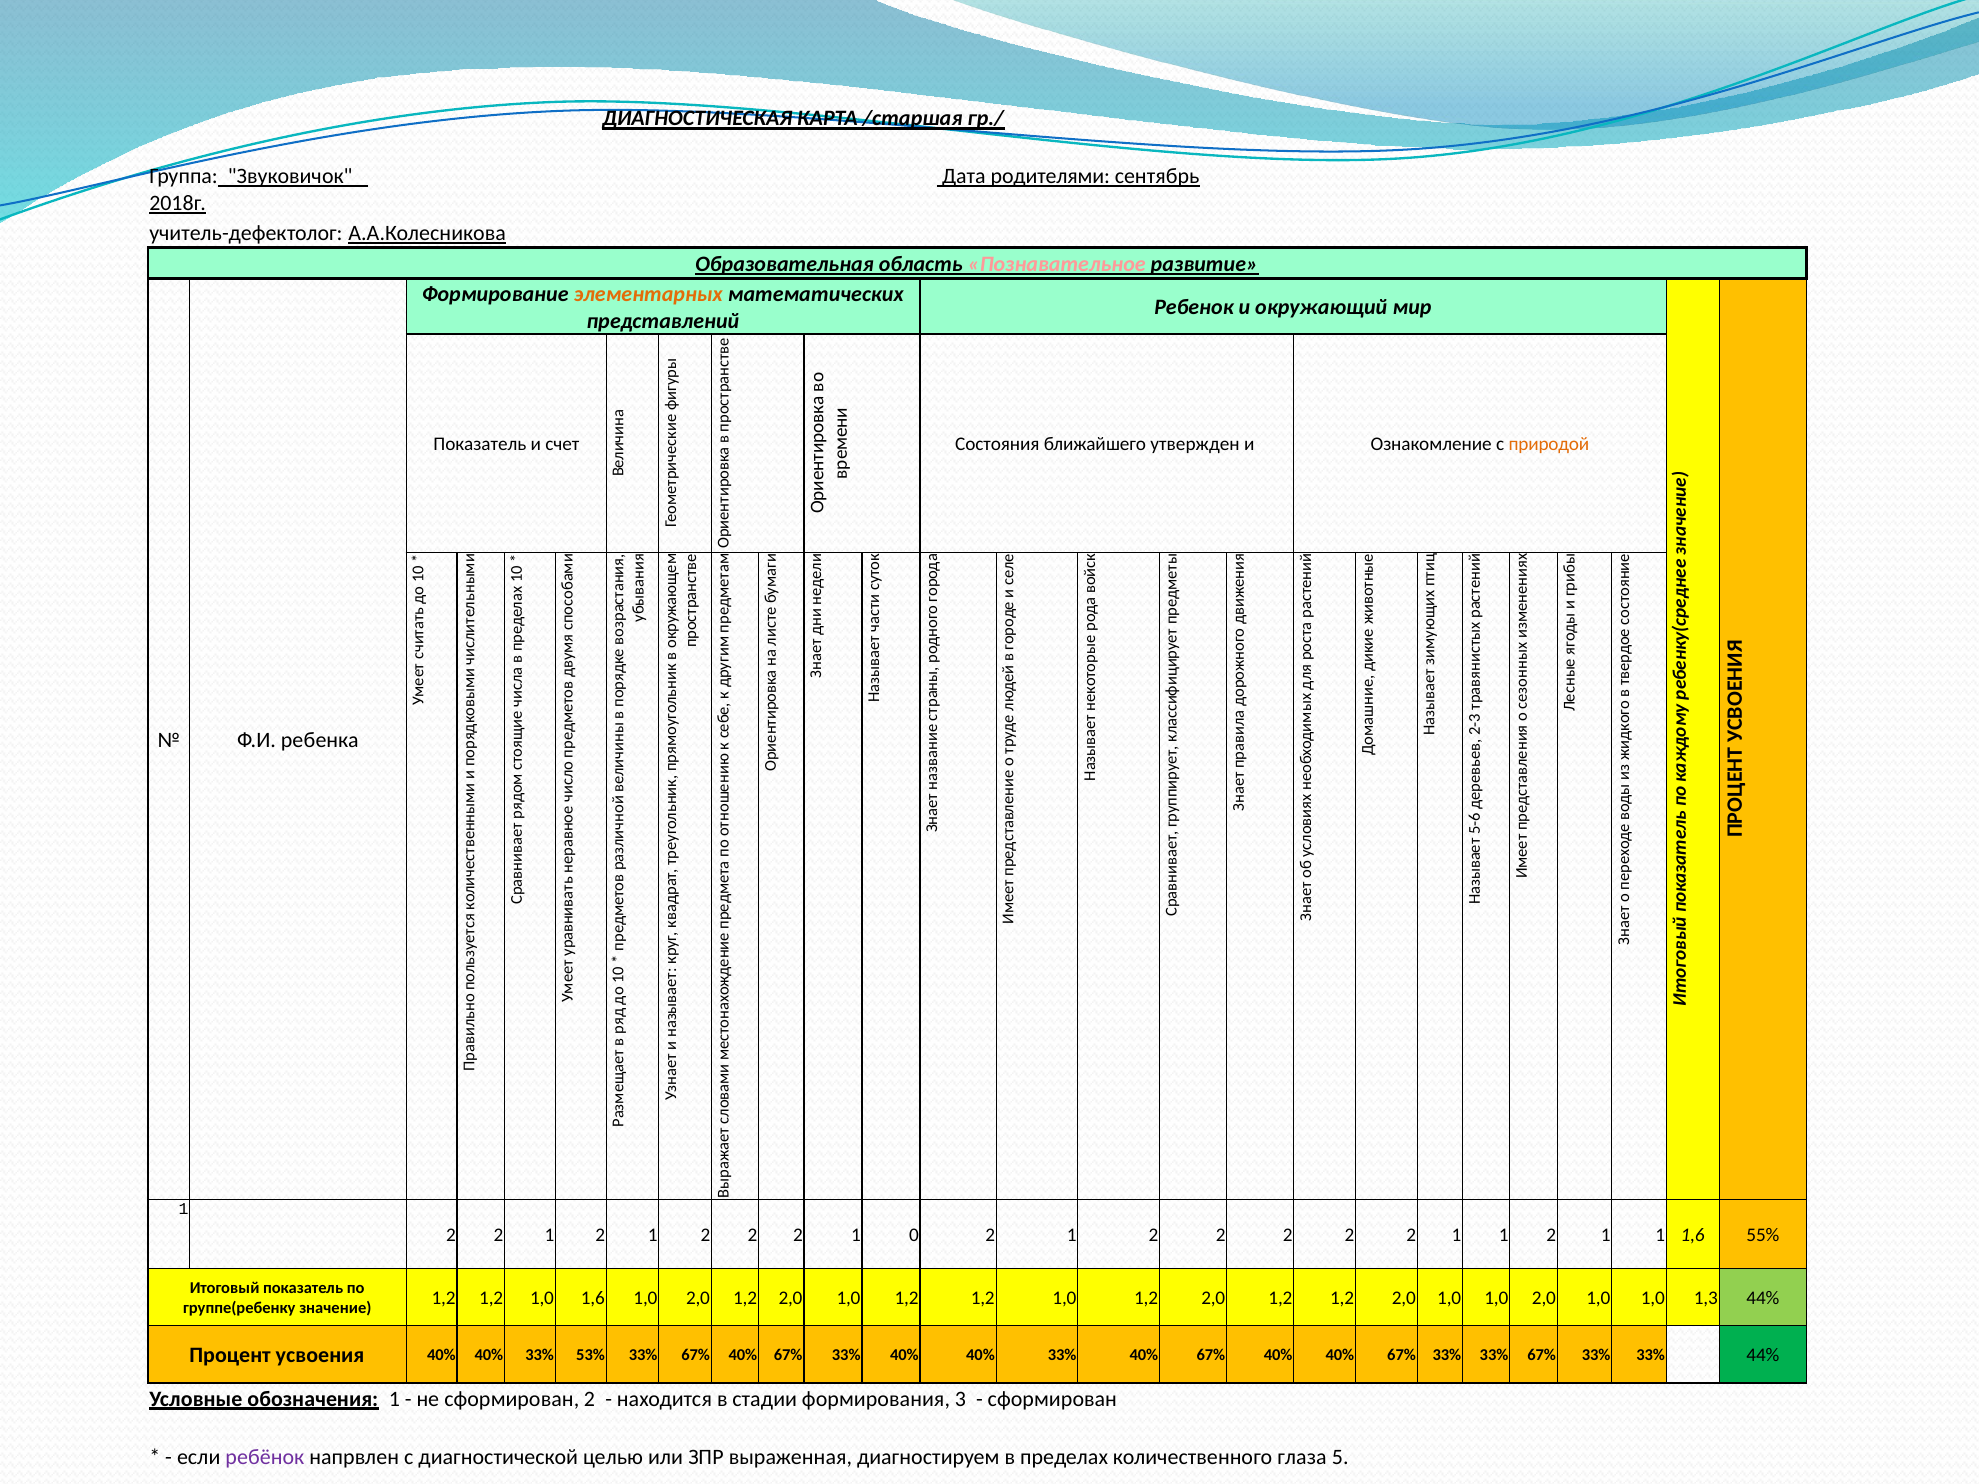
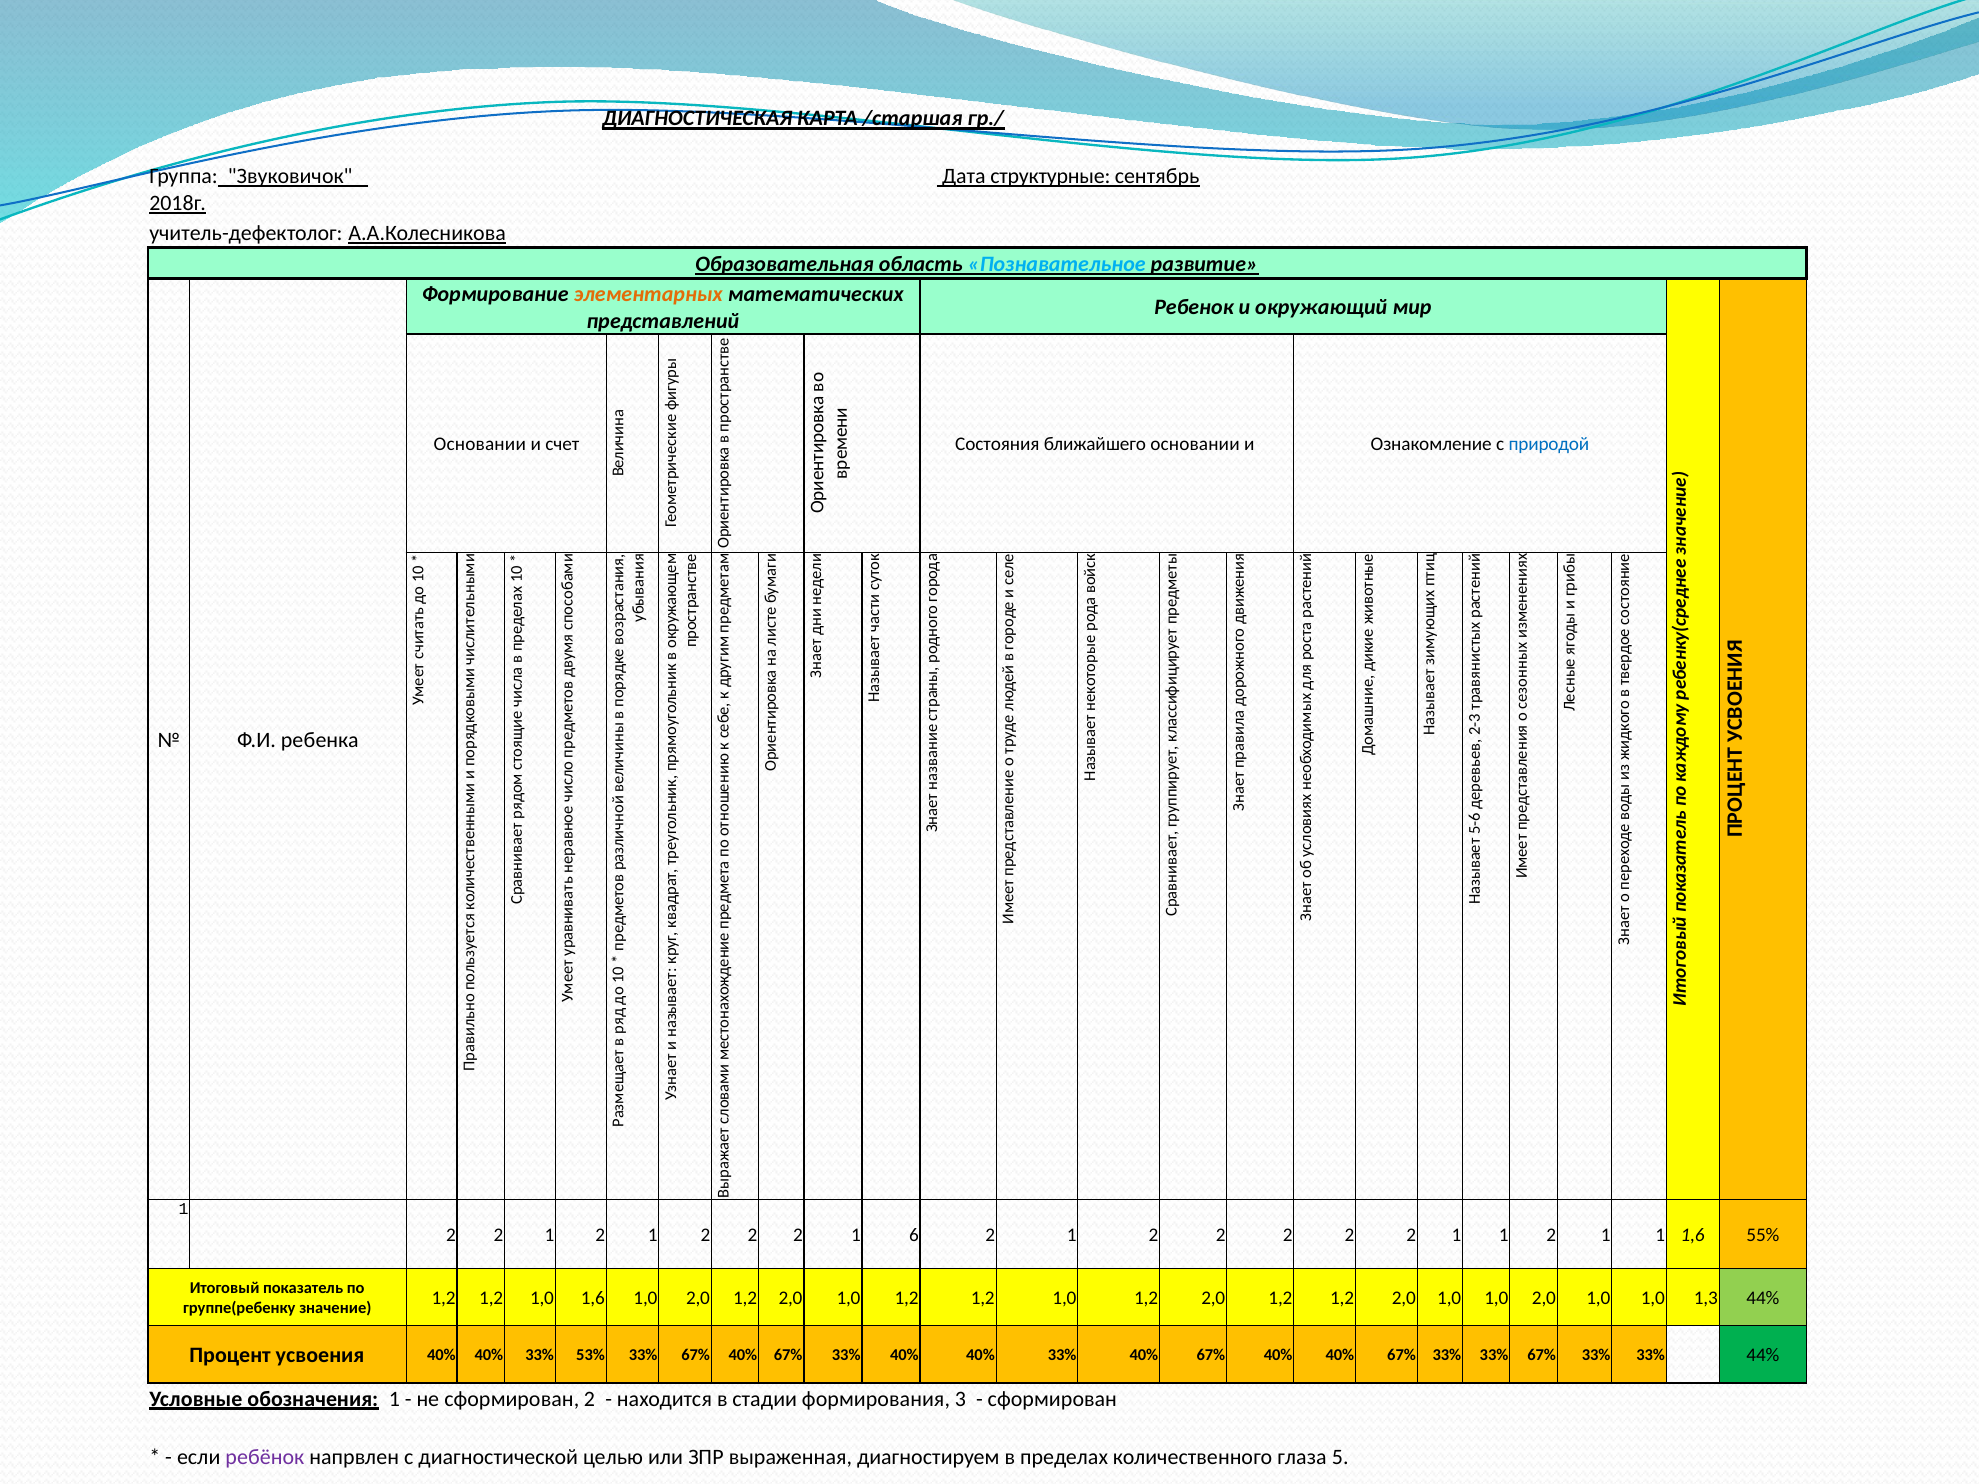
родителями: родителями -> структурные (1050, 177)
Познавательное colour: pink -> light blue (1057, 264)
Показатель: Показатель -> Основании (480, 444)
ближайшего утвержден: утвержден -> основании (1195, 444)
природой colour: orange -> blue (1549, 444)
2 1 0: 0 -> 6 (914, 1235)
